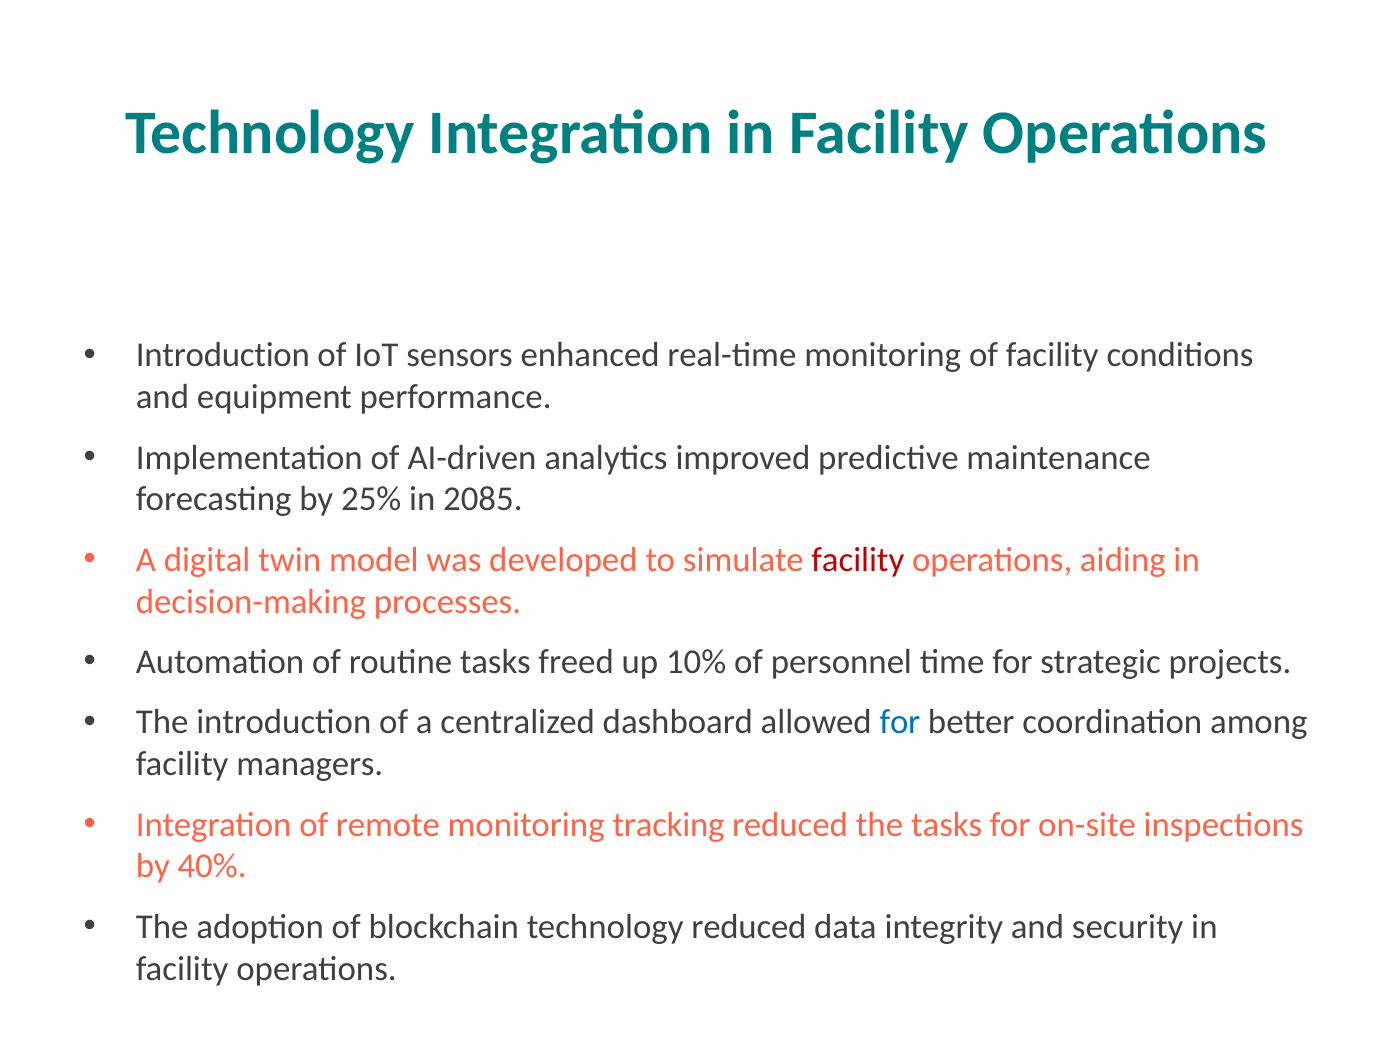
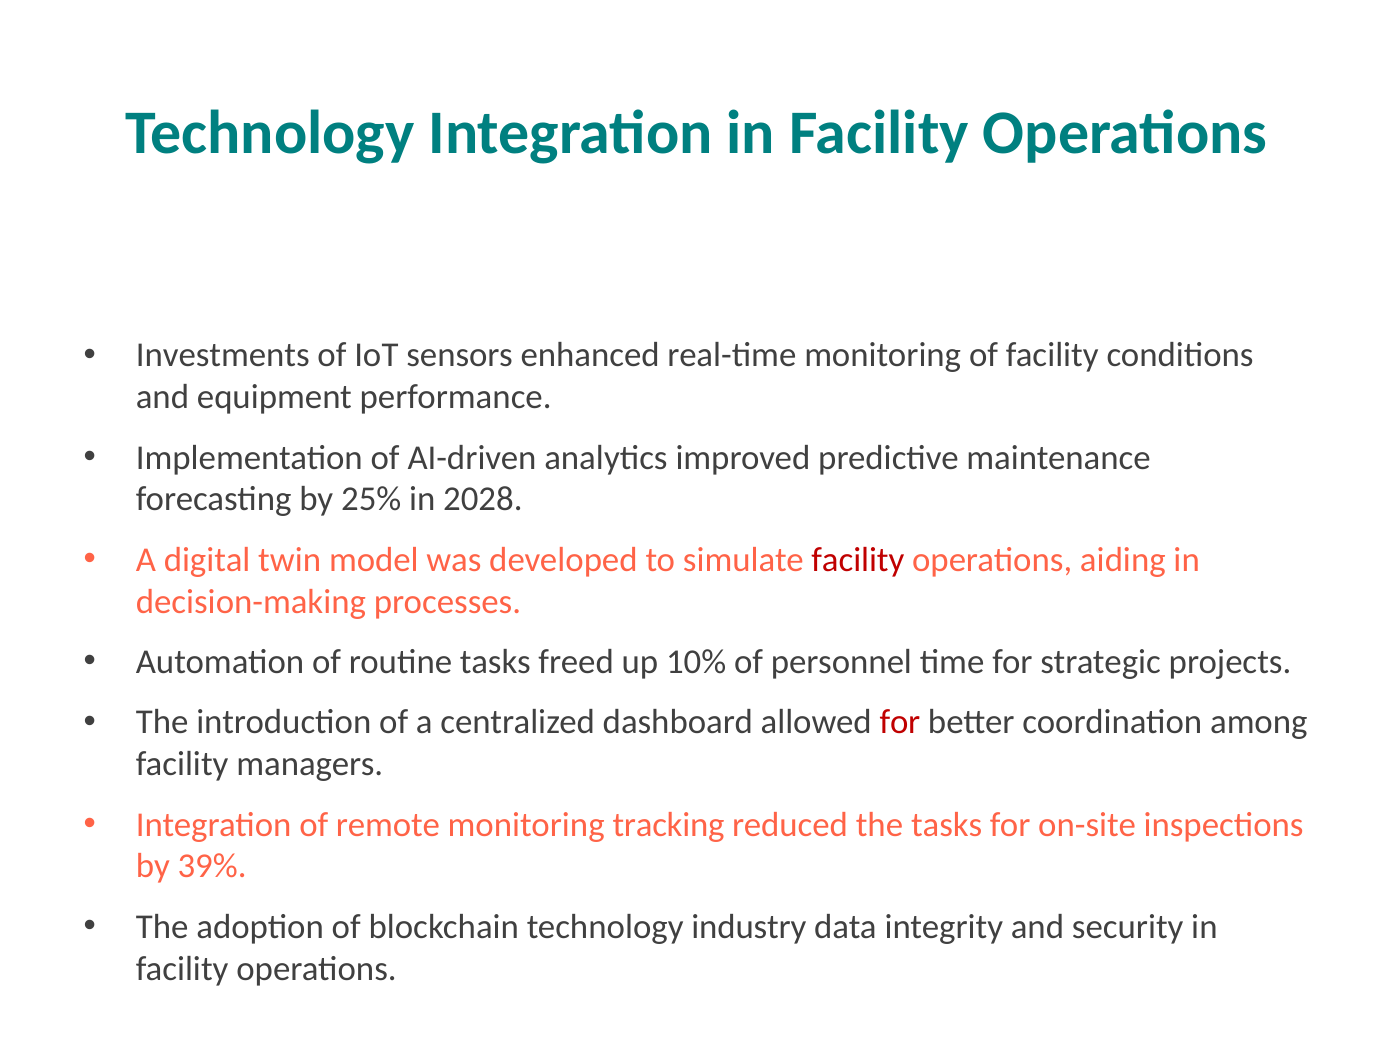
Introduction: Introduction -> Investments (223, 356)
2085: 2085 -> 2028 (483, 500)
for colour: blue -> red (900, 723)
40%: 40% -> 39% (212, 867)
technology reduced: reduced -> industry (749, 927)
